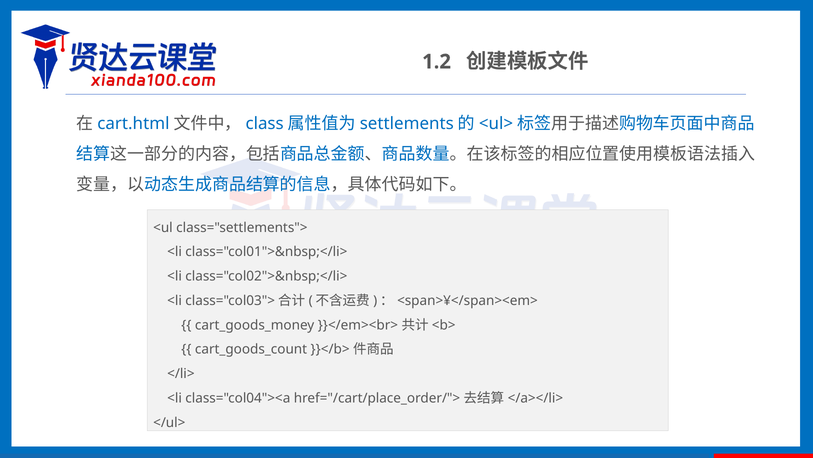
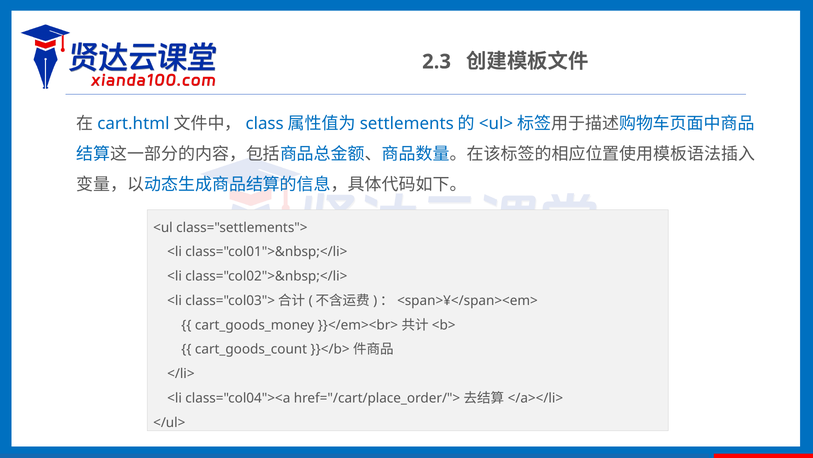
1.2: 1.2 -> 2.3 (437, 62)
